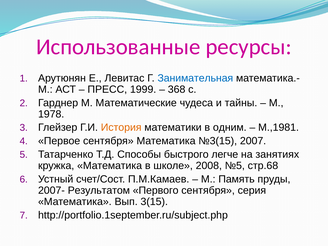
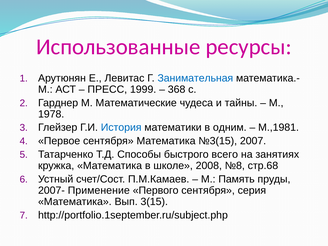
История colour: orange -> blue (121, 128)
легче: легче -> всего (225, 154)
№5: №5 -> №8 (235, 166)
Результатом: Результатом -> Применение (99, 190)
